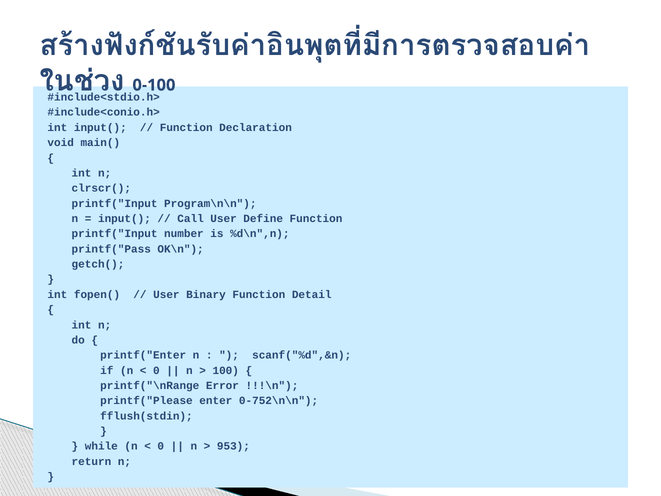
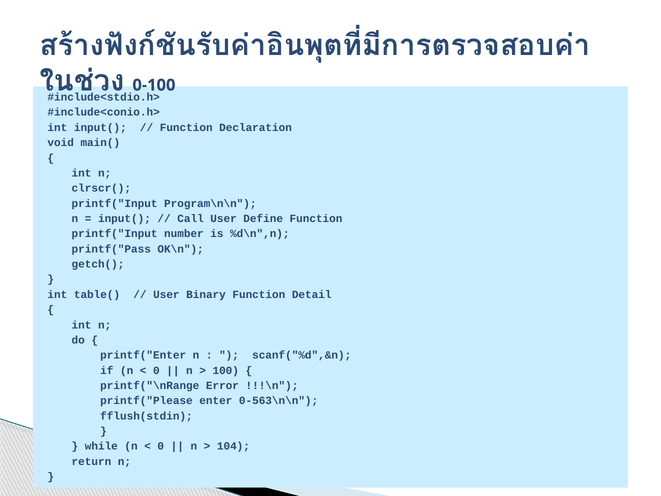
fopen(: fopen( -> table( (97, 294)
0-752\n\n: 0-752\n\n -> 0-563\n\n (279, 401)
953: 953 -> 104 (233, 446)
